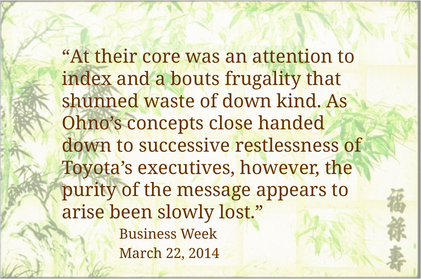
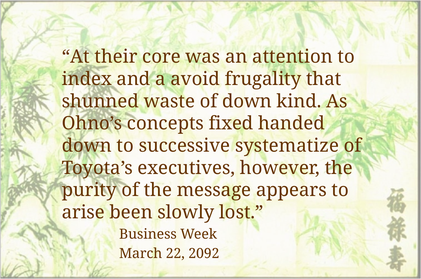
bouts: bouts -> avoid (195, 79)
close: close -> fixed (231, 124)
restlessness: restlessness -> systematize (287, 146)
2014: 2014 -> 2092 (204, 254)
